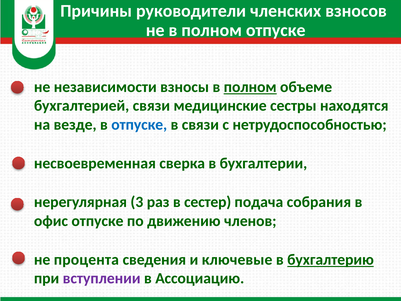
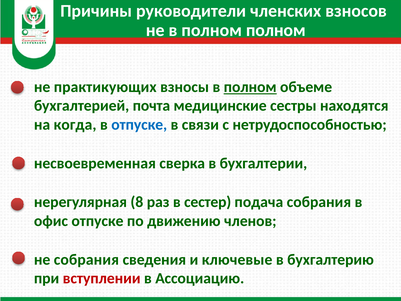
полном отпуске: отпуске -> полном (276, 30)
независимости: независимости -> практикующих (105, 87)
бухгалтерией связи: связи -> почта (151, 106)
везде: везде -> когда (75, 124)
3: 3 -> 8 (137, 202)
не процента: процента -> собрания (86, 259)
бухгалтерию underline: present -> none (331, 259)
вступлении colour: purple -> red (102, 278)
